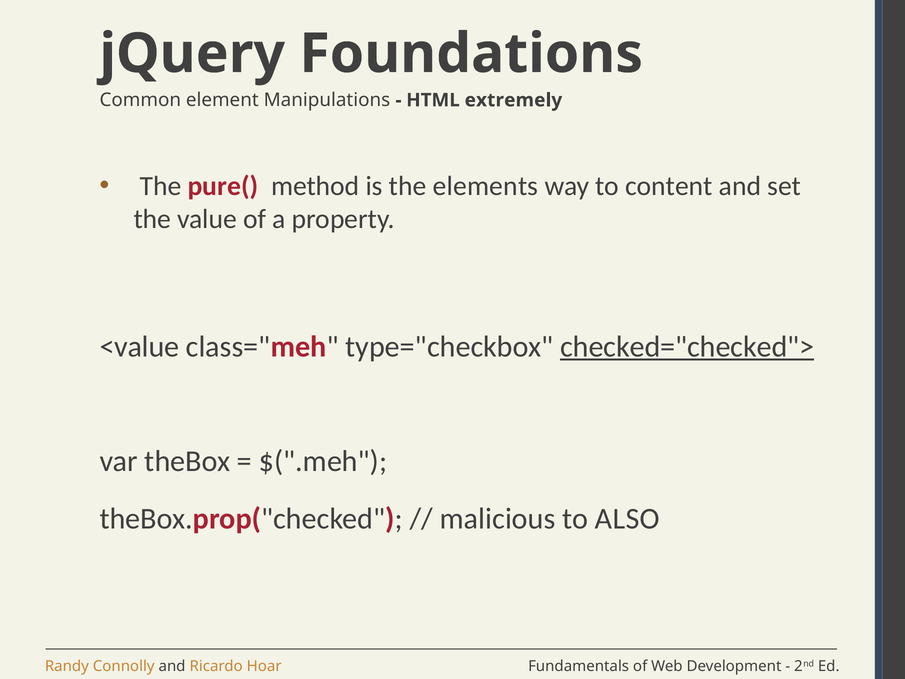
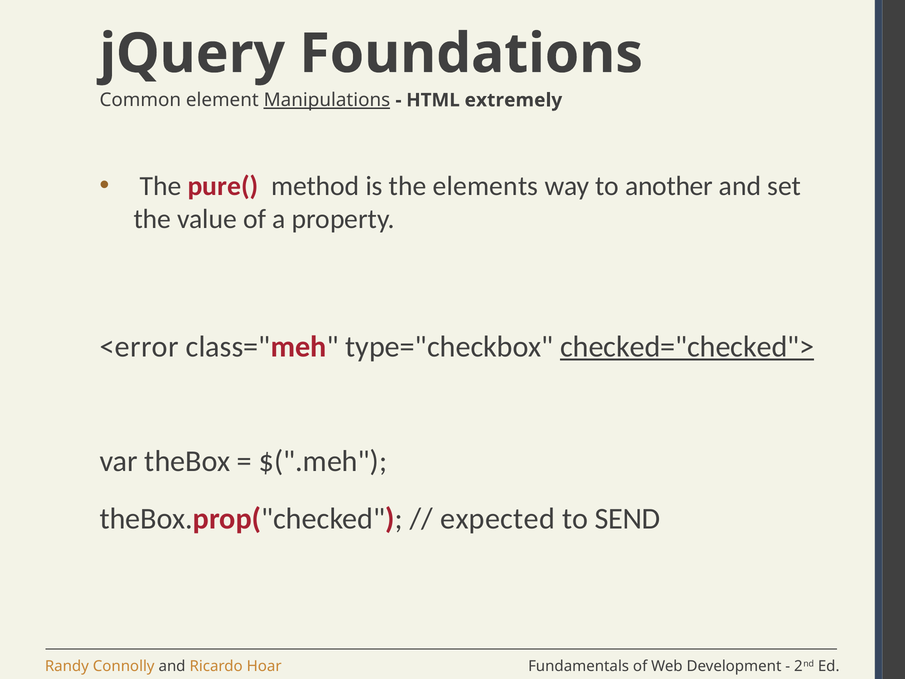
Manipulations underline: none -> present (327, 100)
content: content -> another (669, 186)
<value: <value -> <error (139, 346)
malicious: malicious -> expected (498, 518)
ALSO: ALSO -> SEND (628, 518)
